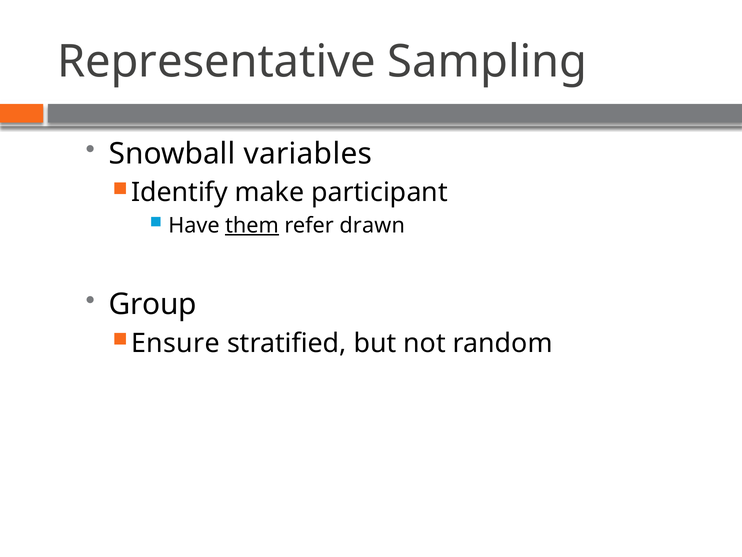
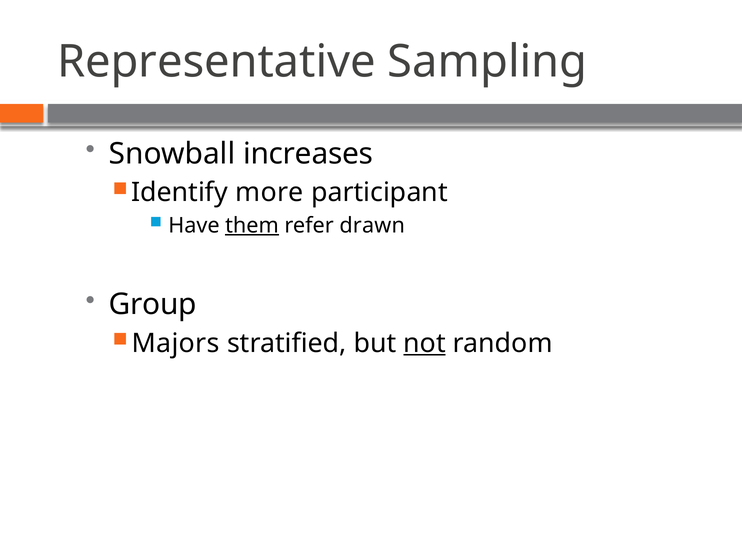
variables: variables -> increases (308, 154)
make: make -> more (269, 192)
Ensure: Ensure -> Majors (176, 343)
not underline: none -> present (424, 343)
